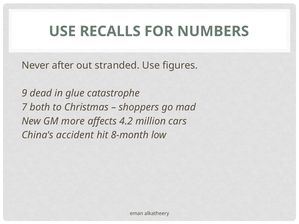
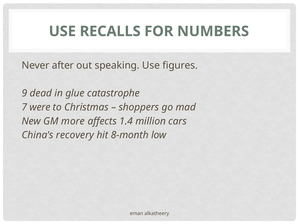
stranded: stranded -> speaking (117, 65)
both: both -> were (40, 107)
4.2: 4.2 -> 1.4 (126, 121)
accident: accident -> recovery (75, 135)
